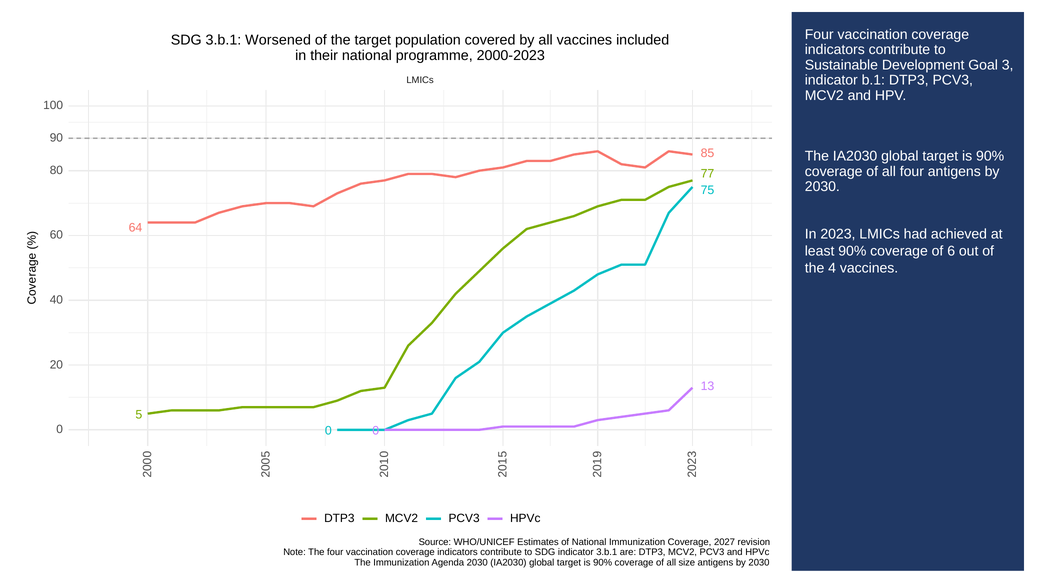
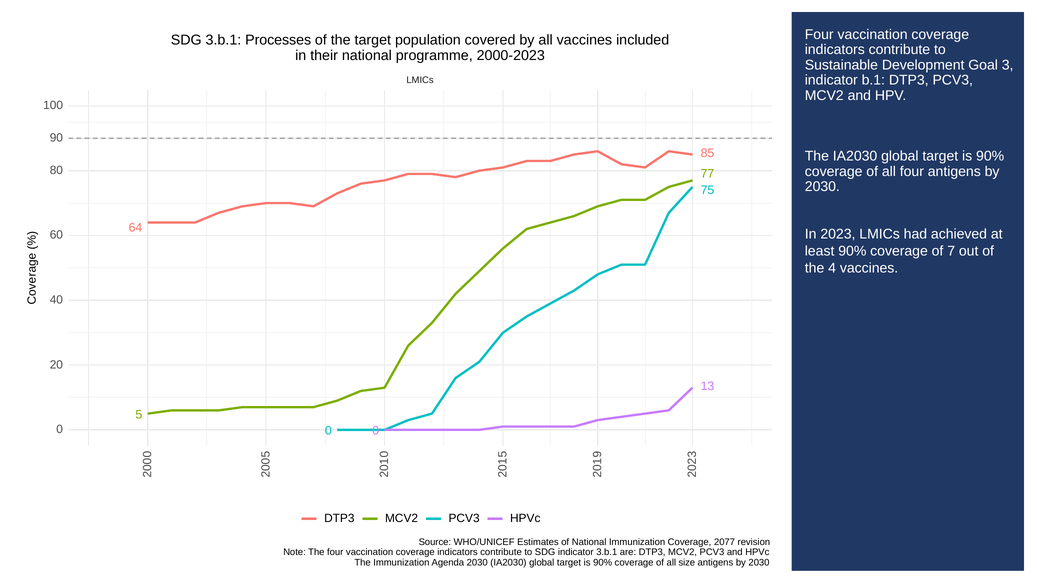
Worsened: Worsened -> Processes (278, 40)
6: 6 -> 7 (951, 251)
2027: 2027 -> 2077 (725, 542)
